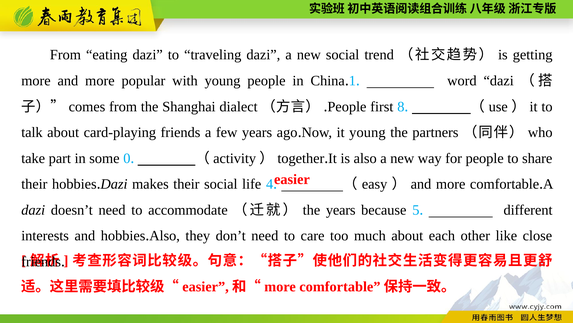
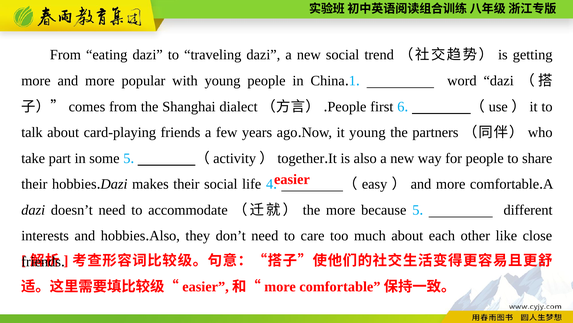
8: 8 -> 6 (401, 106)
some 0: 0 -> 5 (127, 158)
the years: years -> more (341, 210)
